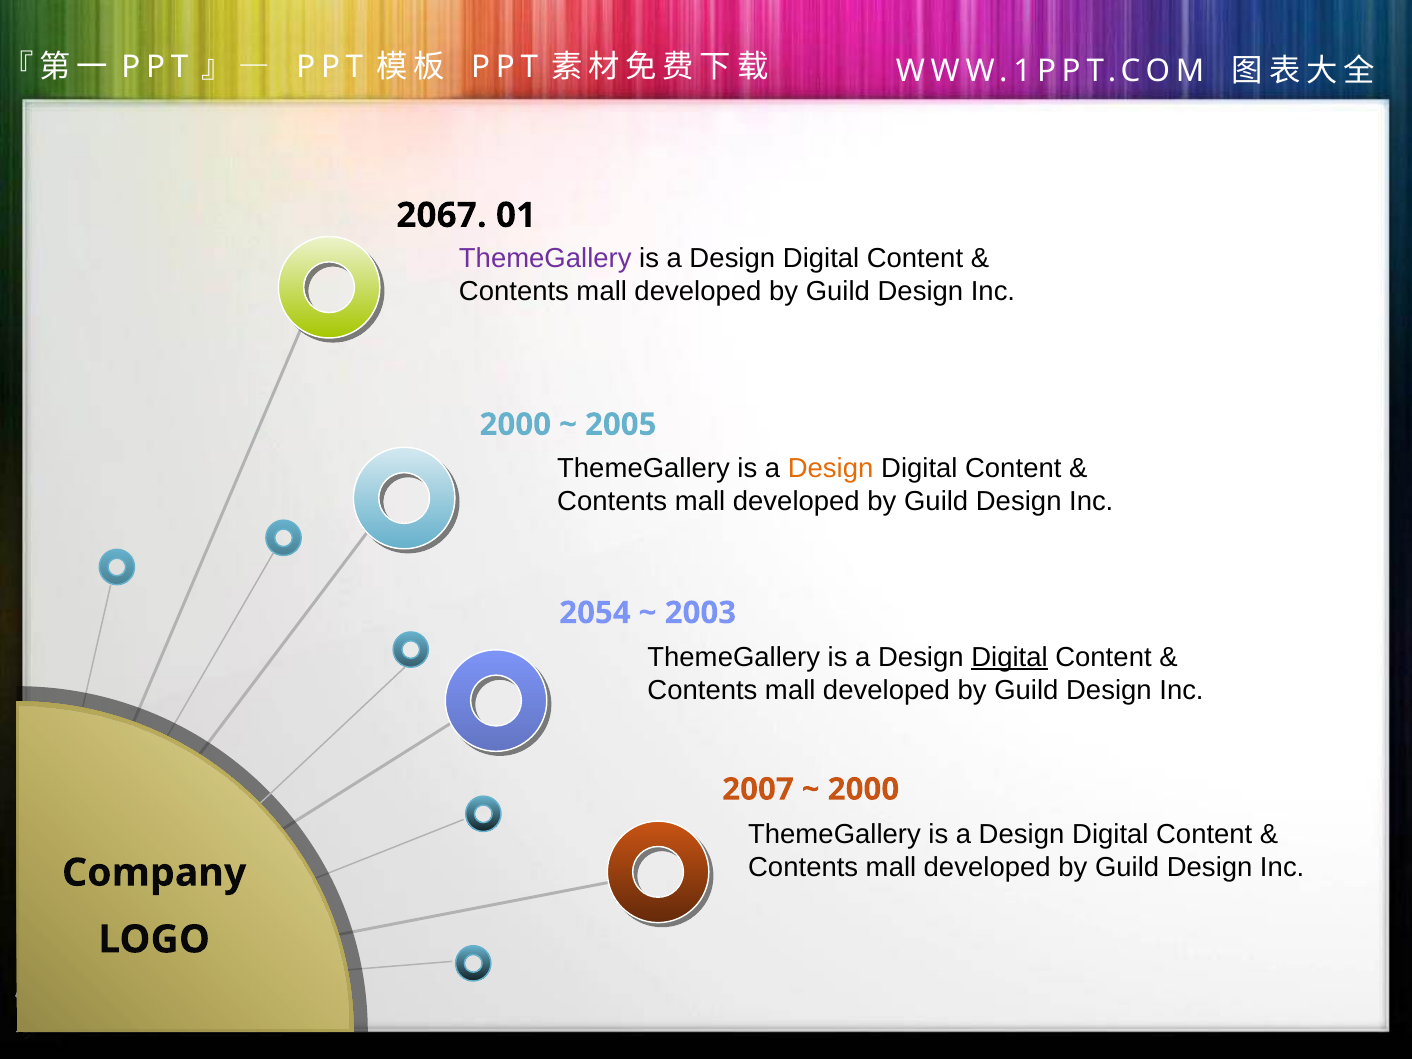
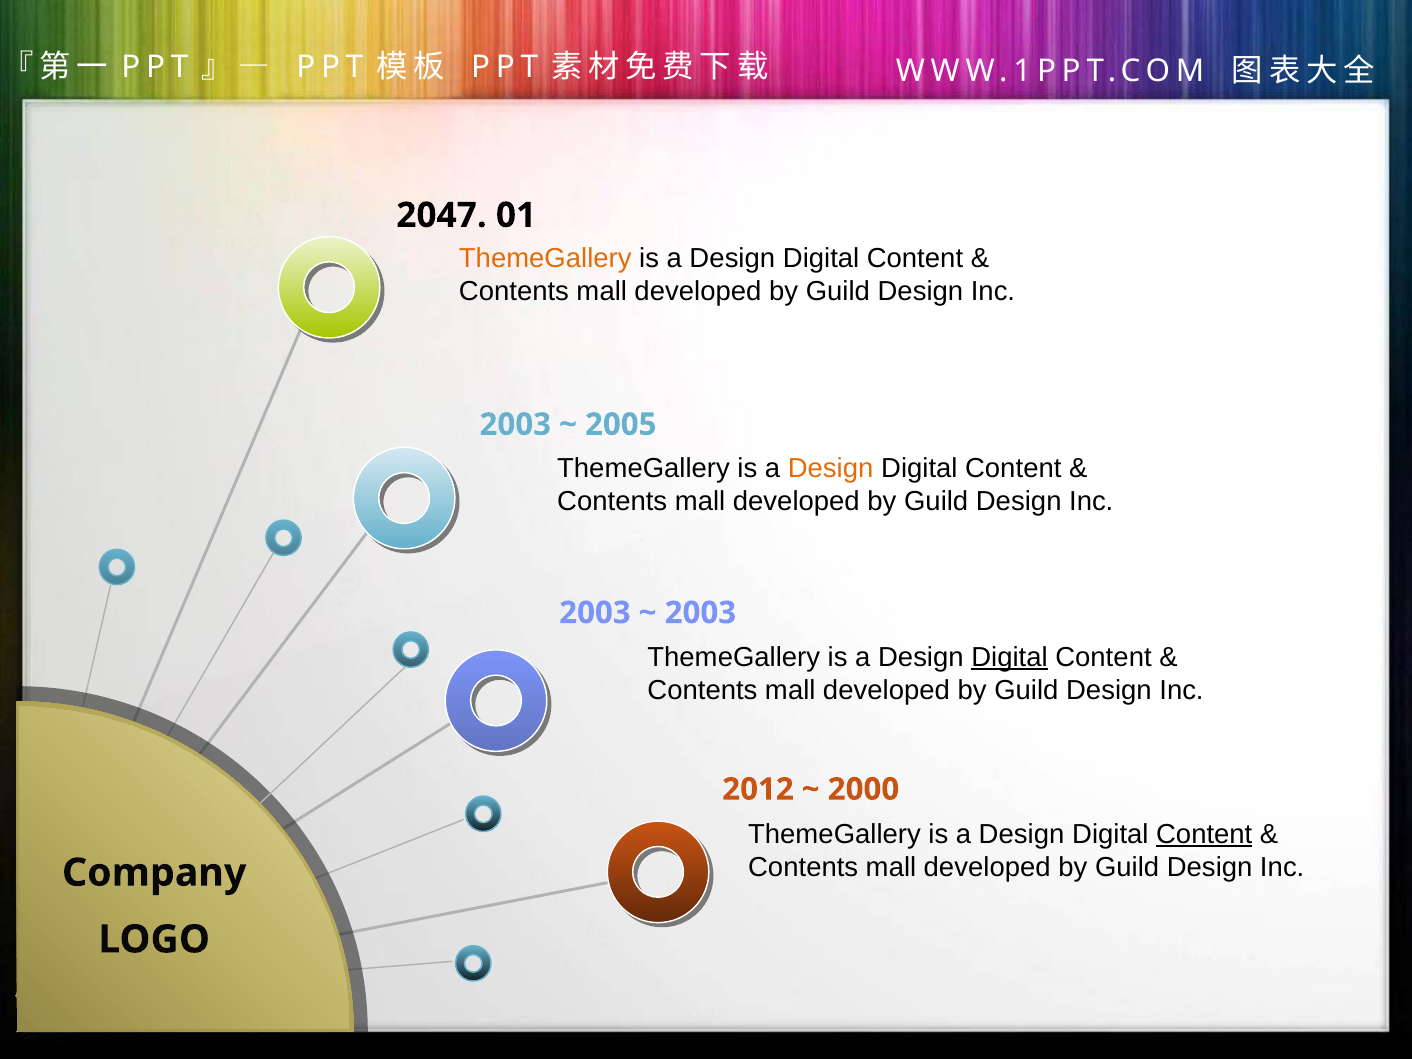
2067: 2067 -> 2047 (442, 215)
ThemeGallery colour: purple -> orange (545, 259)
2000: 2000 -> 2003 (515, 425)
2054: 2054 -> 2003 (595, 613)
2007: 2007 -> 2012 (758, 789)
Content underline: none -> present (1204, 834)
